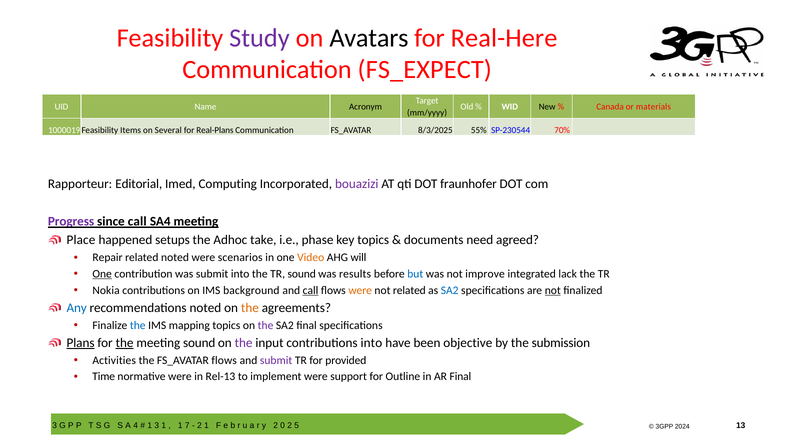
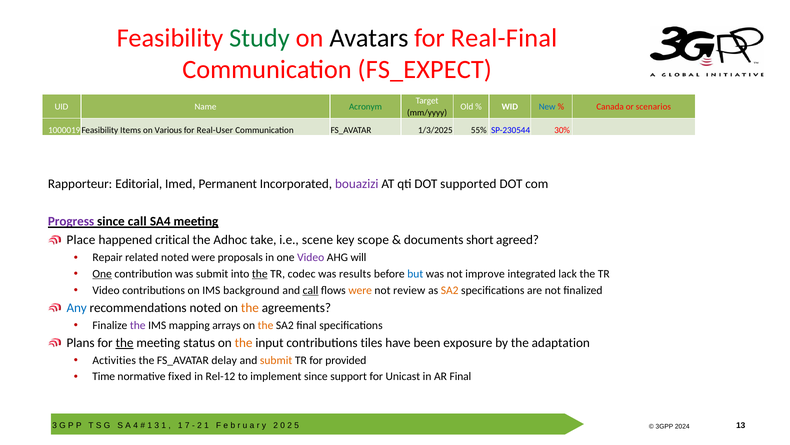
Study colour: purple -> green (259, 38)
Real-Here: Real-Here -> Real-Final (504, 38)
Acronym colour: black -> green (365, 107)
New colour: black -> blue (547, 107)
materials: materials -> scenarios (653, 107)
Several: Several -> Various (168, 130)
Real-Plans: Real-Plans -> Real-User (215, 130)
8/3/2025: 8/3/2025 -> 1/3/2025 (435, 130)
70%: 70% -> 30% (562, 130)
Computing: Computing -> Permanent (228, 184)
fraunhofer: fraunhofer -> supported (468, 184)
setups: setups -> critical (173, 240)
phase: phase -> scene (318, 240)
key topics: topics -> scope (373, 240)
need: need -> short (480, 240)
scenarios: scenarios -> proposals (240, 257)
Video colour: orange -> purple (311, 257)
the underline: none -> present (260, 274)
TR sound: sound -> codec (302, 274)
Nokia: Nokia -> Video (106, 290)
not related: related -> review (409, 290)
SA2 colour: blue -> orange (450, 290)
not underline: present -> none (553, 290)
the colour: blue -> purple (138, 325)
mapping topics: topics -> arrays (226, 325)
the colour: purple -> orange (266, 325)
Plans underline: present -> none (81, 342)
meeting sound: sound -> status (199, 342)
the colour: purple -> orange (244, 342)
contributions into: into -> tiles (371, 342)
objective: objective -> exposure (468, 342)
submission: submission -> adaptation (561, 342)
FS_AVATAR flows: flows -> delay (224, 360)
submit colour: purple -> orange (276, 360)
normative were: were -> fixed (180, 376)
Rel-13: Rel-13 -> Rel-12 (220, 376)
implement were: were -> since (316, 376)
Outline: Outline -> Unicast (403, 376)
